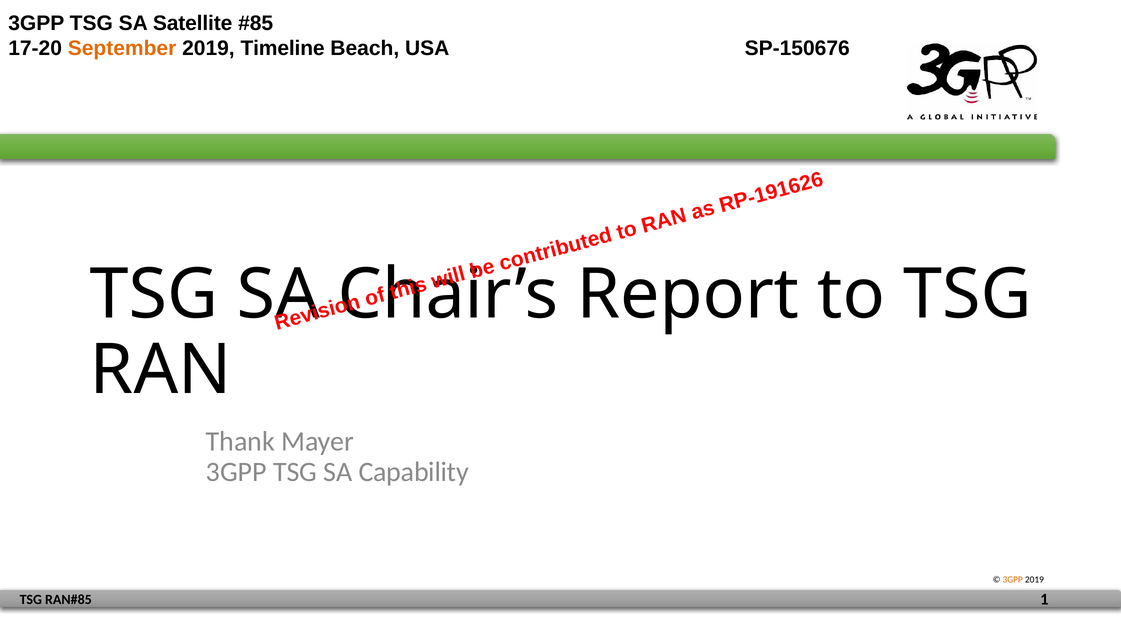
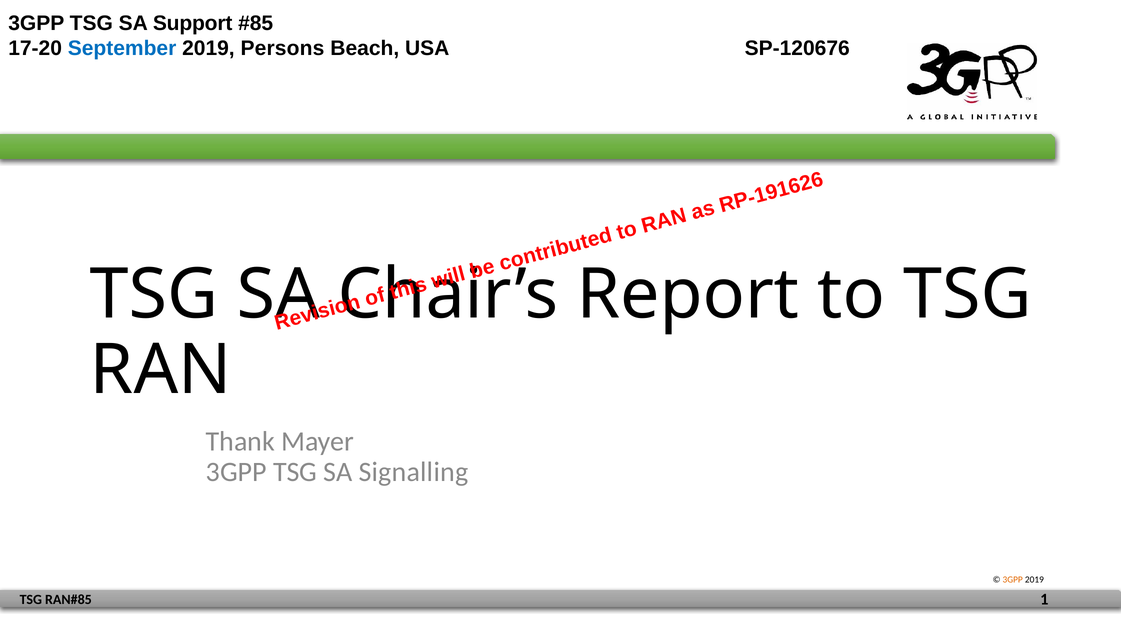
Satellite: Satellite -> Support (193, 23)
September colour: orange -> blue (122, 49)
Timeline: Timeline -> Persons (282, 49)
SP-150676: SP-150676 -> SP-120676 (797, 49)
Capability: Capability -> Signalling (413, 471)
